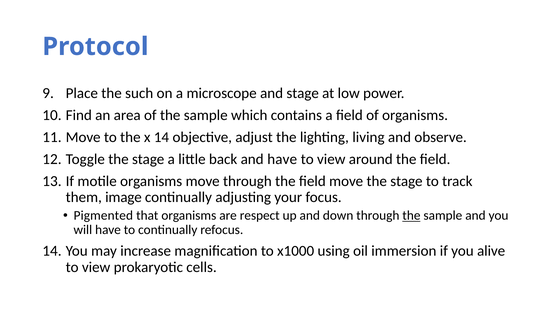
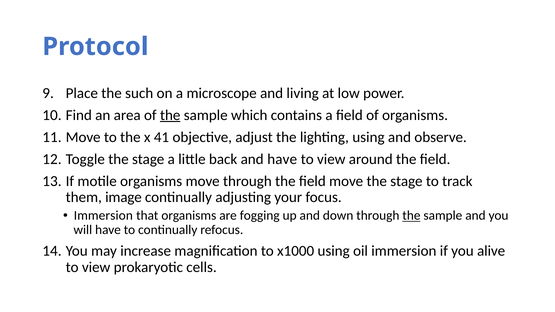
and stage: stage -> living (303, 93)
the underline: none -> present (170, 115)
x 14: 14 -> 41 (161, 137)
lighting living: living -> using (368, 137)
Pigmented: Pigmented -> Immersion (103, 216)
respect: respect -> fogging (260, 216)
